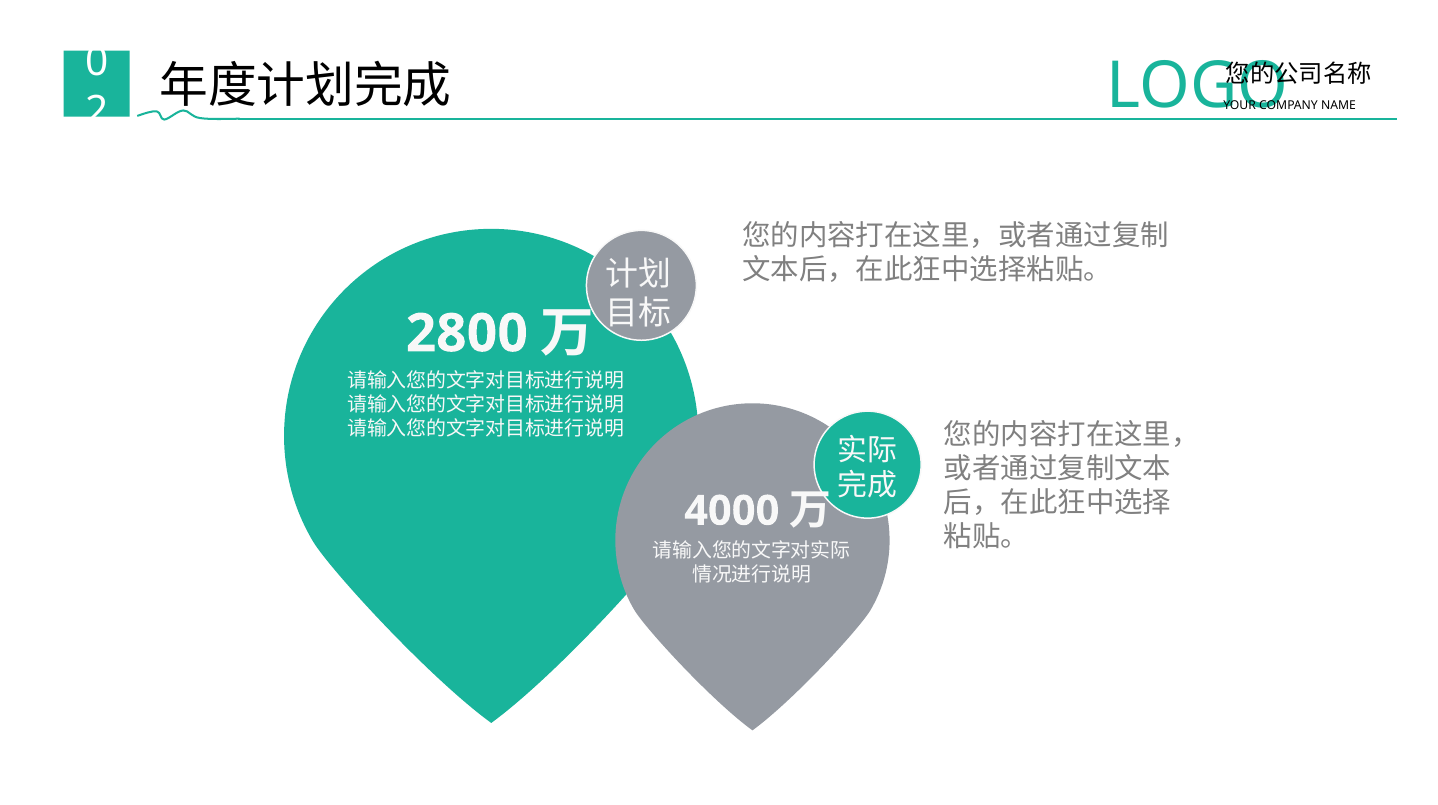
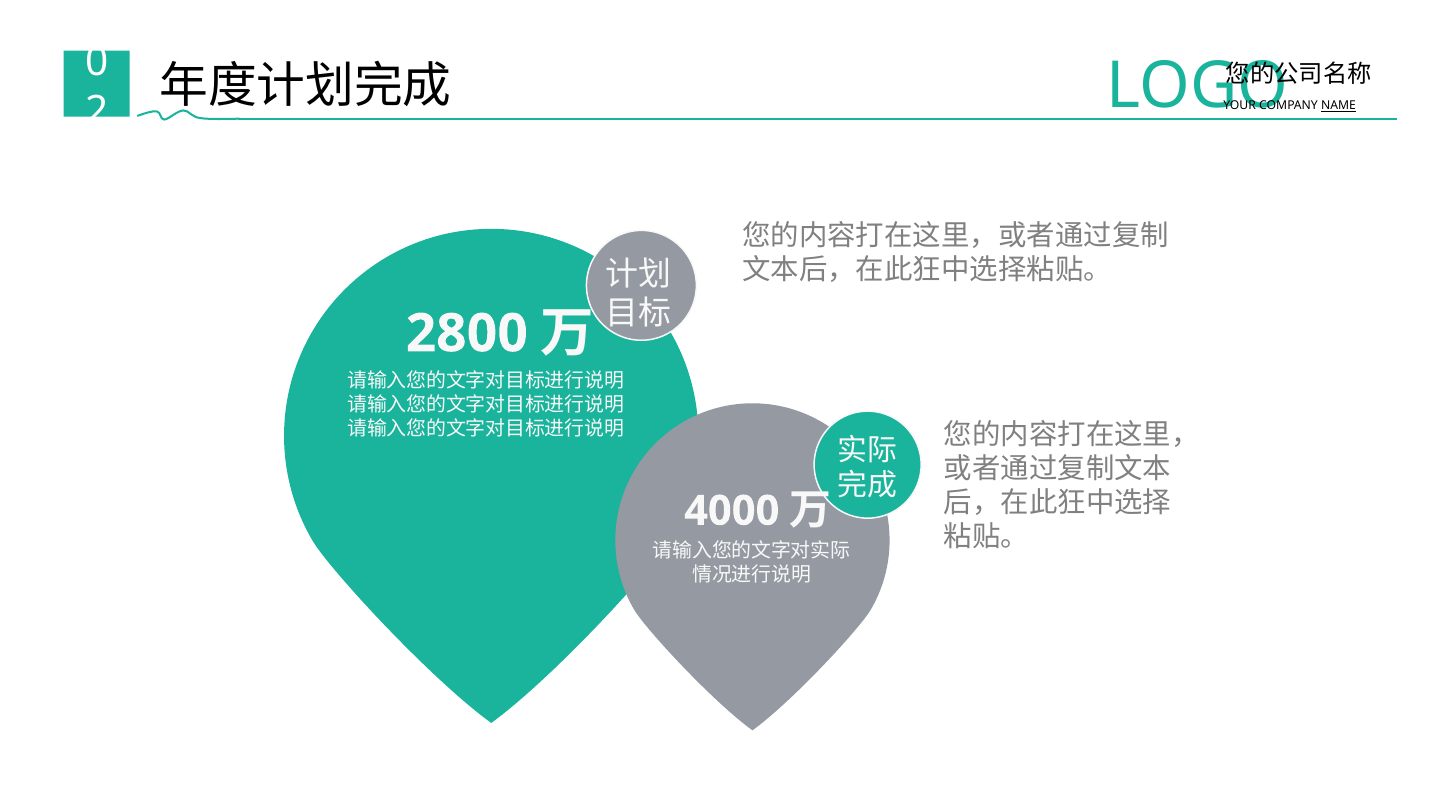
NAME underline: none -> present (1339, 106)
